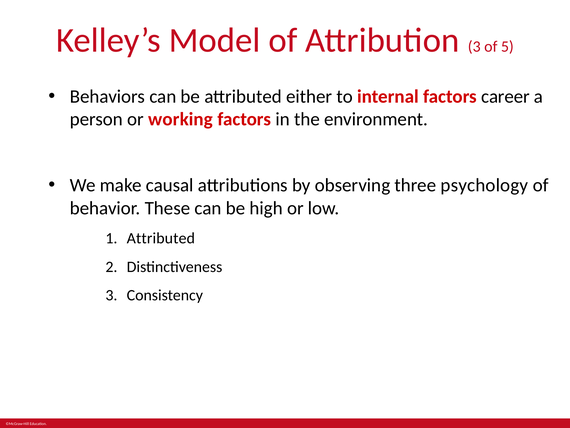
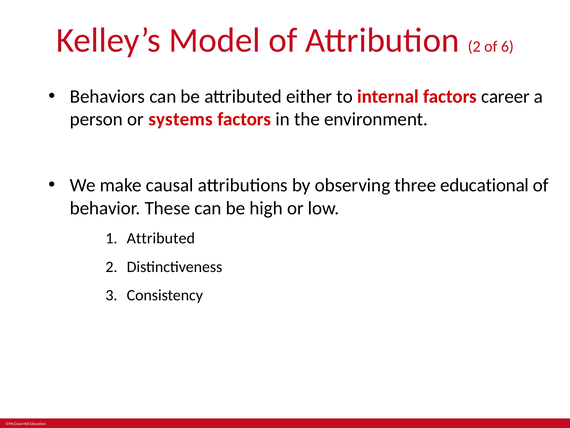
Attribution 3: 3 -> 2 (474, 47)
5: 5 -> 6 (507, 47)
working: working -> systems (181, 119)
psychology: psychology -> educational (485, 185)
